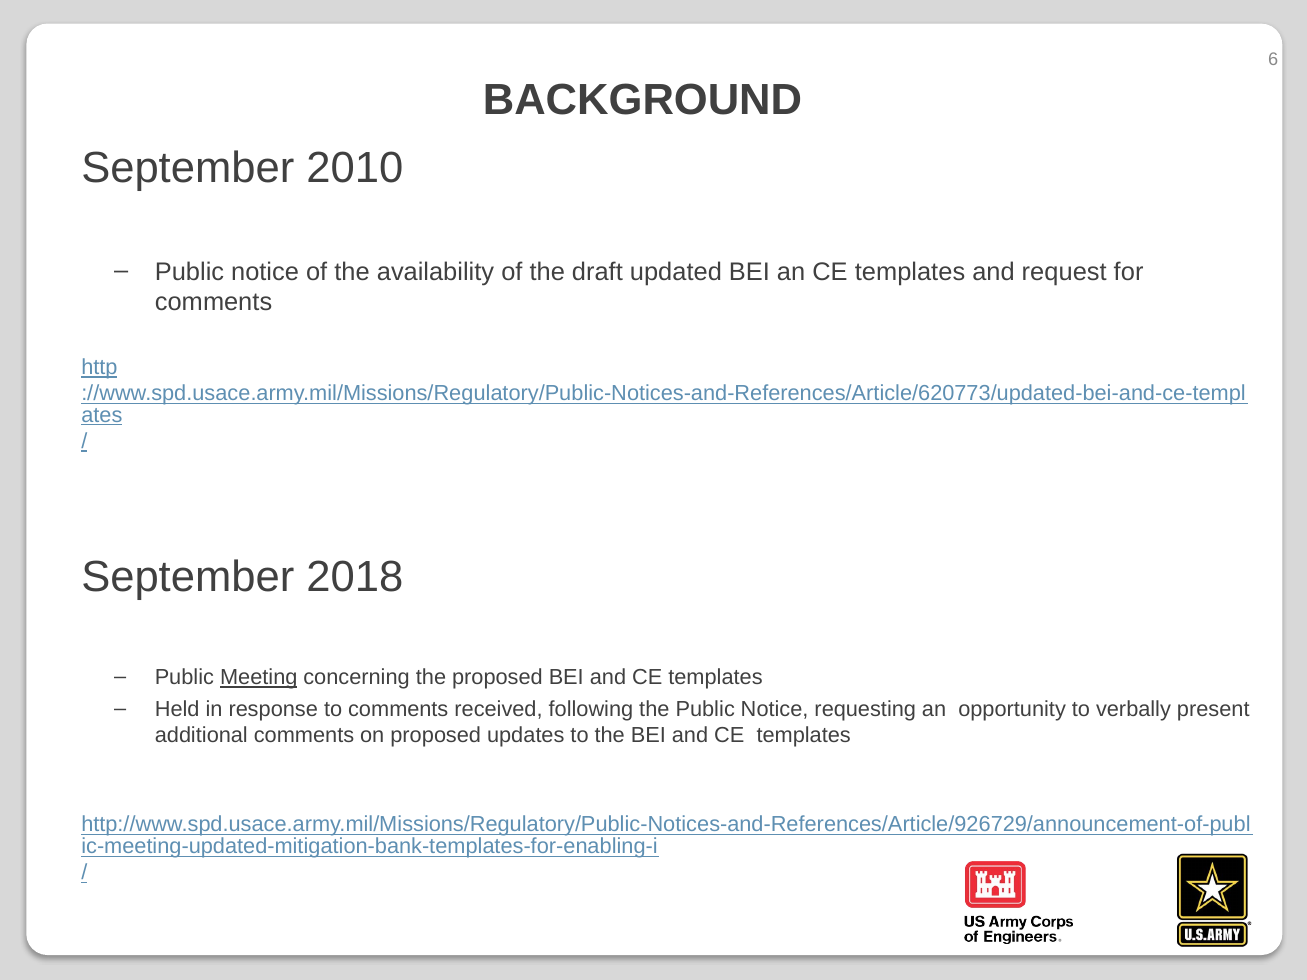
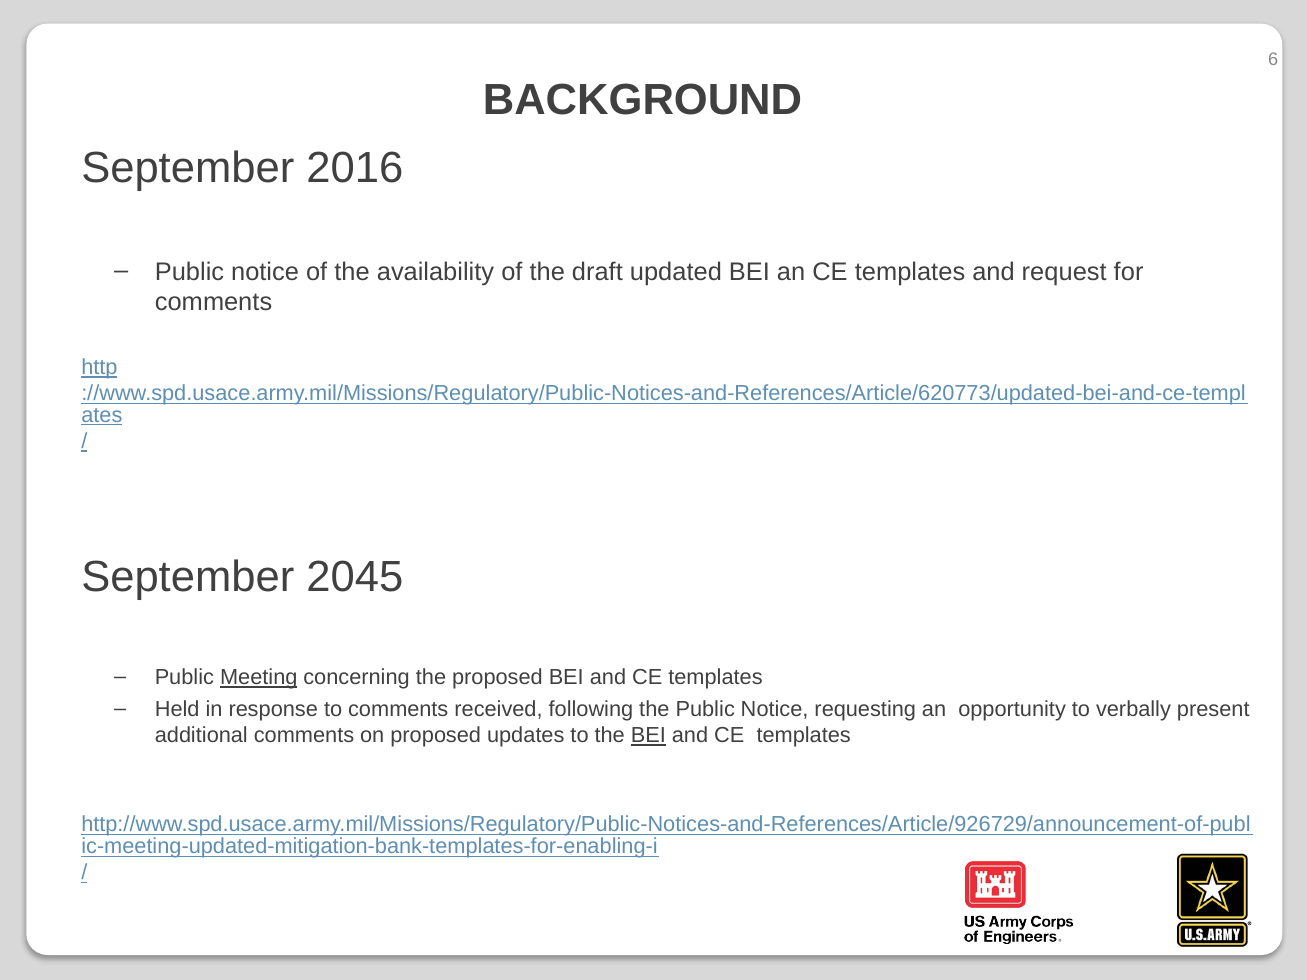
2010: 2010 -> 2016 (355, 169)
2018: 2018 -> 2045 (355, 577)
BEI underline: none -> present (648, 736)
